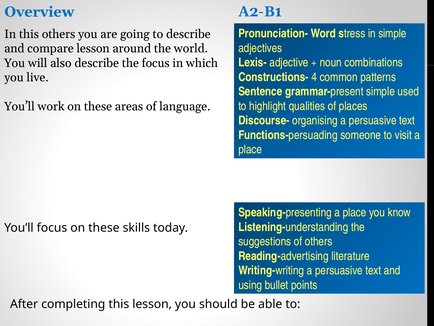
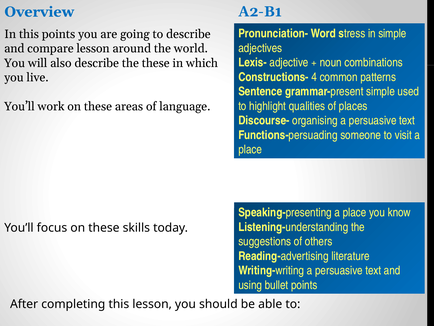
this others: others -> points (59, 34)
the focus: focus -> these (156, 63)
